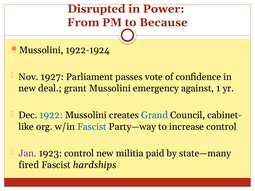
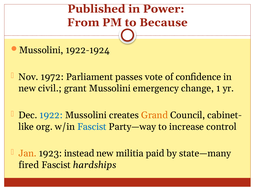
Disrupted: Disrupted -> Published (96, 9)
1927: 1927 -> 1972 (52, 77)
deal: deal -> civil (50, 89)
against: against -> change (197, 89)
Grand colour: blue -> orange (154, 115)
Jan colour: purple -> orange (28, 154)
1923 control: control -> instead (79, 154)
